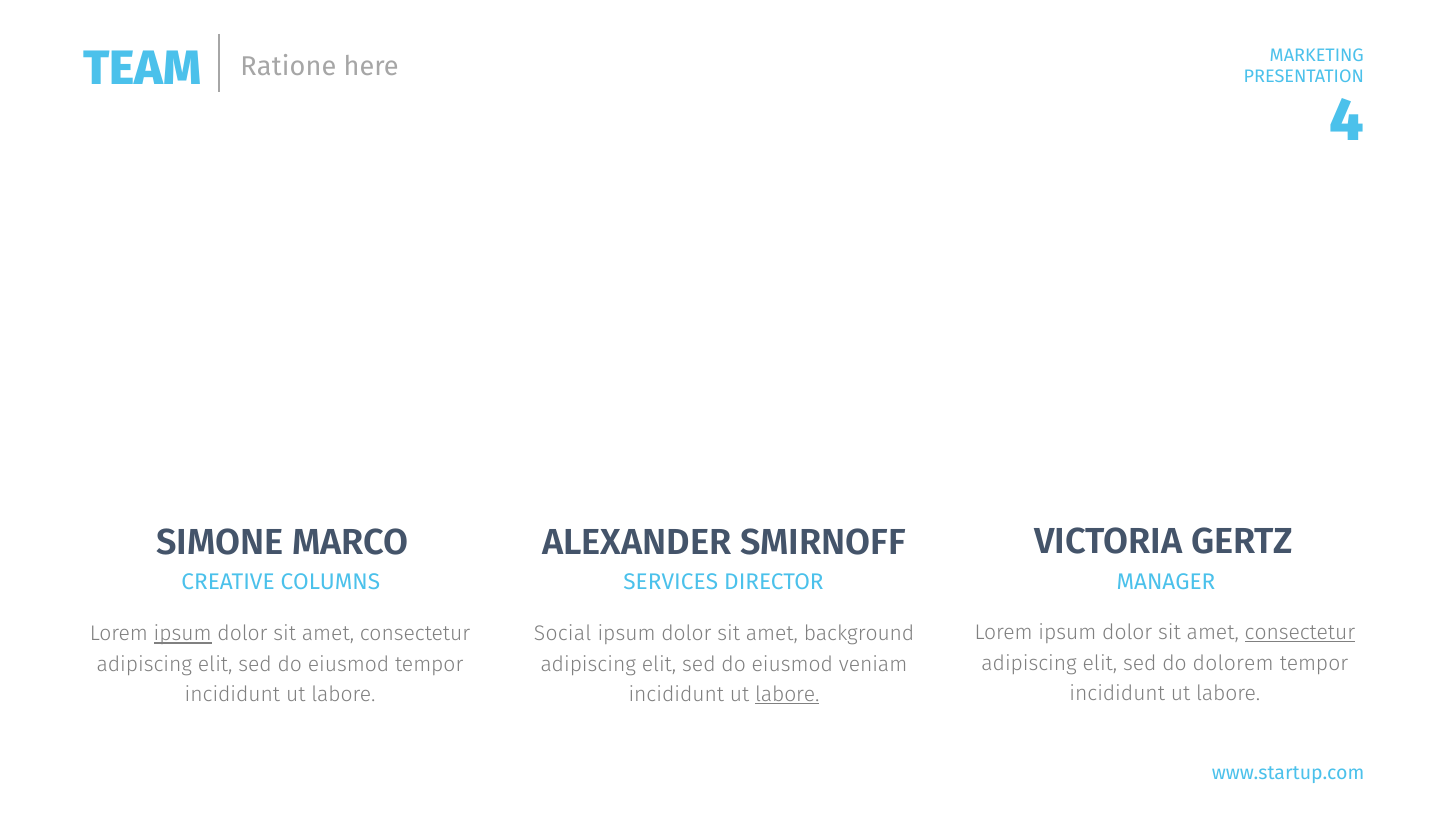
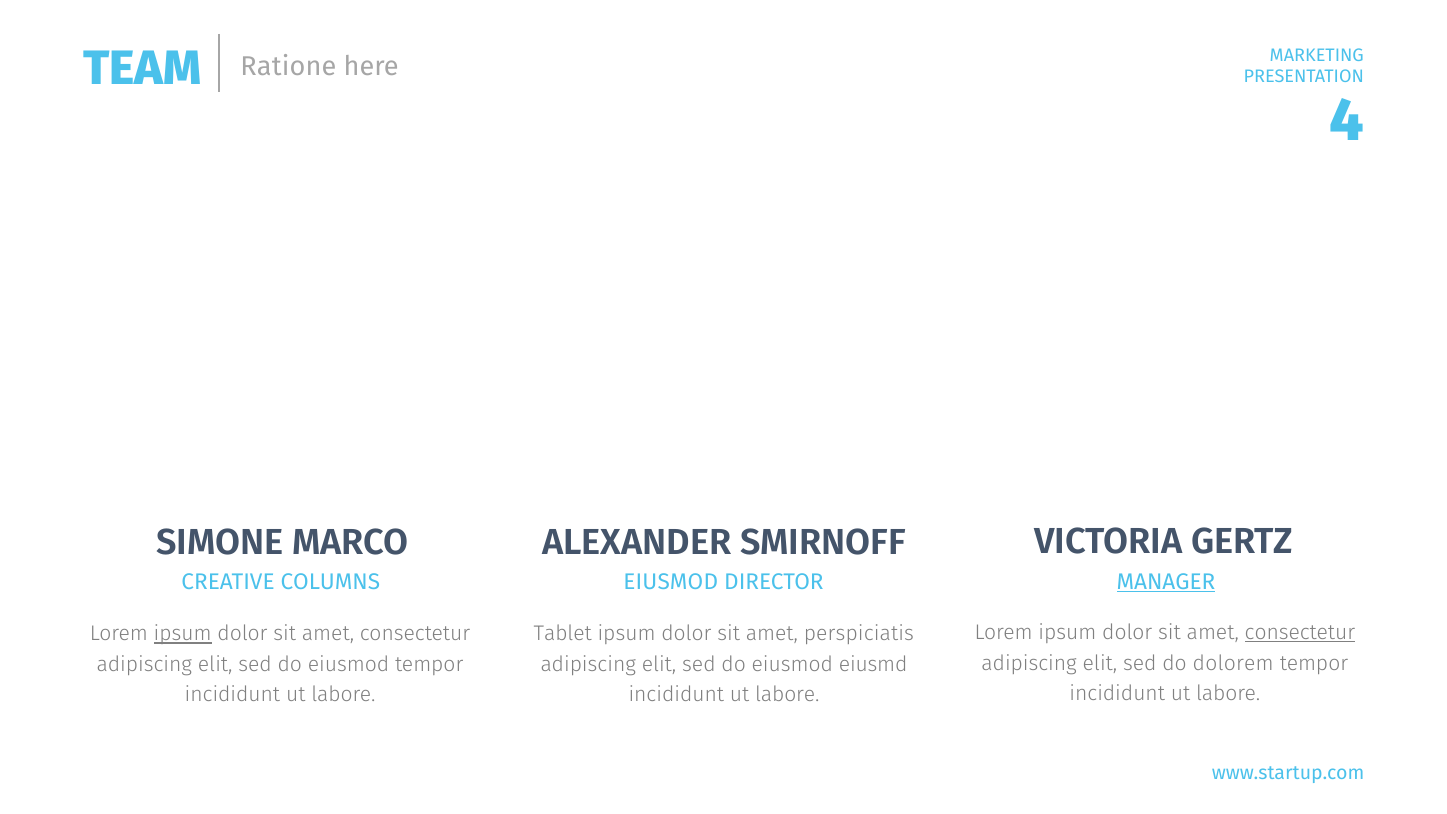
MANAGER underline: none -> present (1166, 582)
SERVICES: SERVICES -> EIUSMOD (671, 582)
Social: Social -> Tablet (563, 634)
background: background -> perspiciatis (859, 634)
veniam: veniam -> eiusmd (873, 664)
labore underline: present -> none (787, 695)
